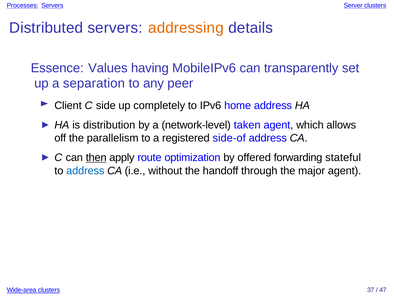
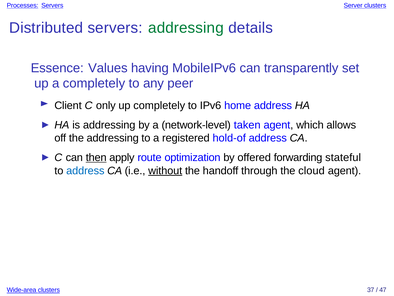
addressing colour: orange -> green (186, 28)
a separation: separation -> completely (94, 83)
side: side -> only (106, 105)
is distribution: distribution -> addressing (109, 125)
the parallelism: parallelism -> addressing (113, 138)
side-of: side-of -> hold-of (229, 138)
without underline: none -> present (165, 171)
major: major -> cloud (312, 171)
